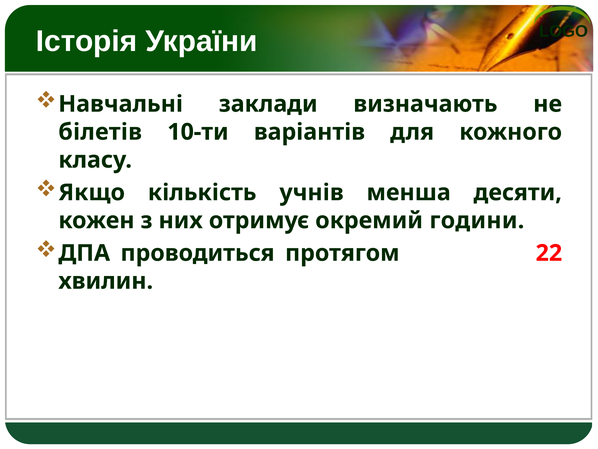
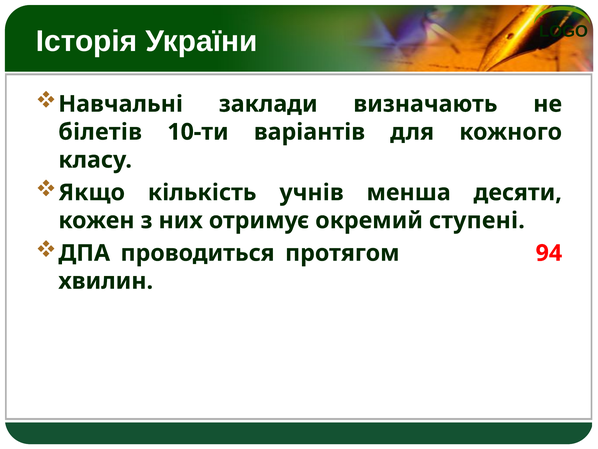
години: години -> ступені (477, 220)
22: 22 -> 94 (549, 253)
